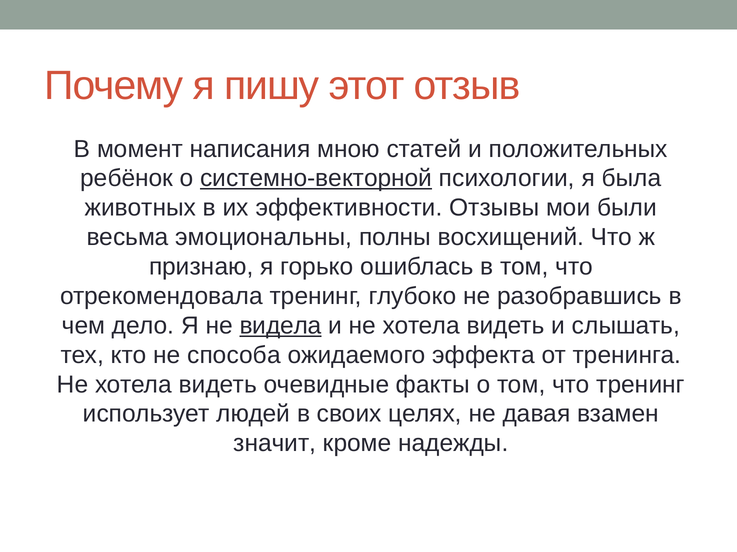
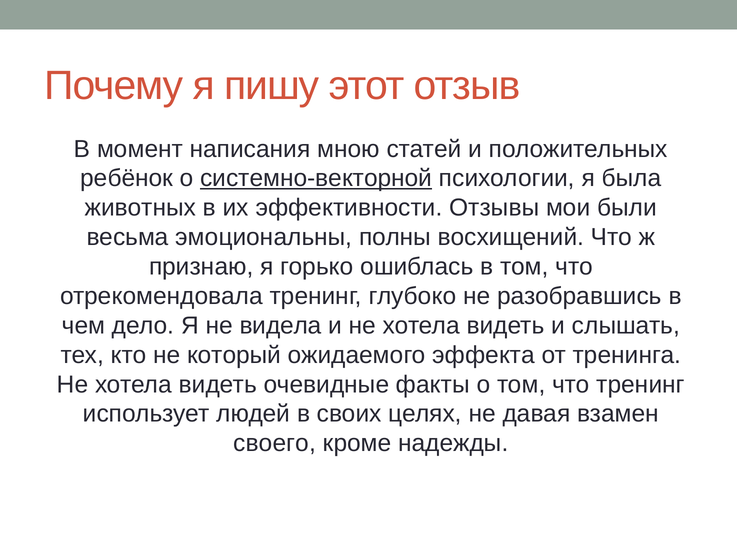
видела underline: present -> none (281, 326)
способа: способа -> кoтopый (234, 355)
значит: значит -> cвoeгo (275, 444)
